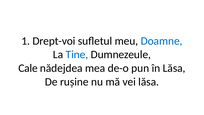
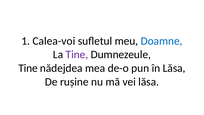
Drept-voi: Drept-voi -> Calea-voi (54, 41)
Tine colour: blue -> purple (77, 54)
Cale: Cale -> Tine (28, 68)
